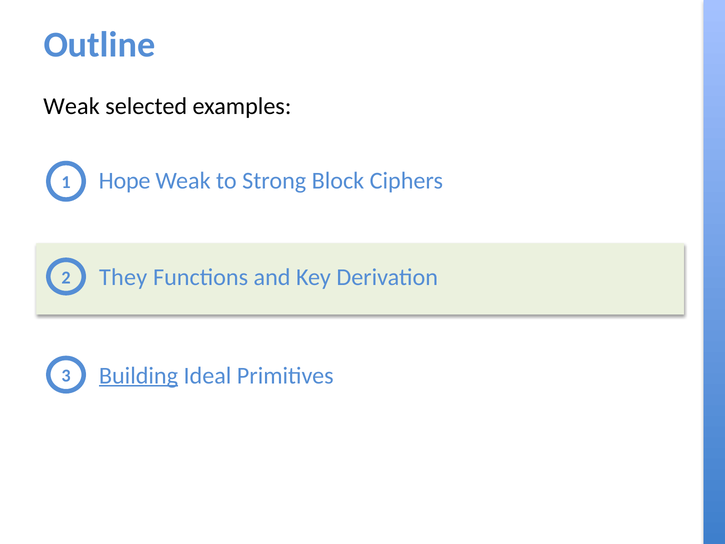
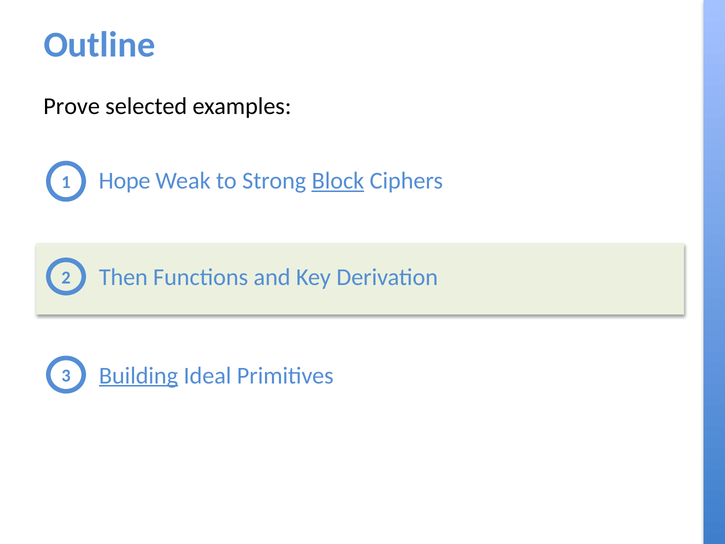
Weak: Weak -> Prove (72, 106)
Block underline: none -> present (338, 181)
They: They -> Then (123, 277)
